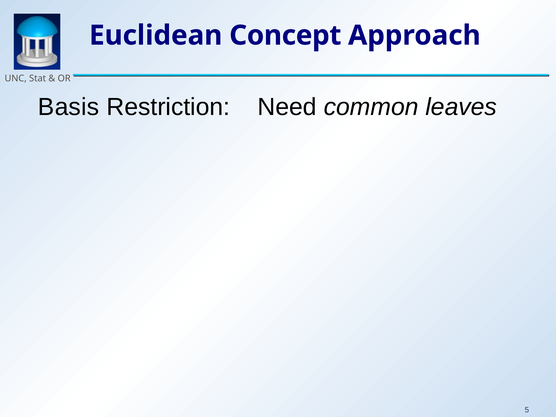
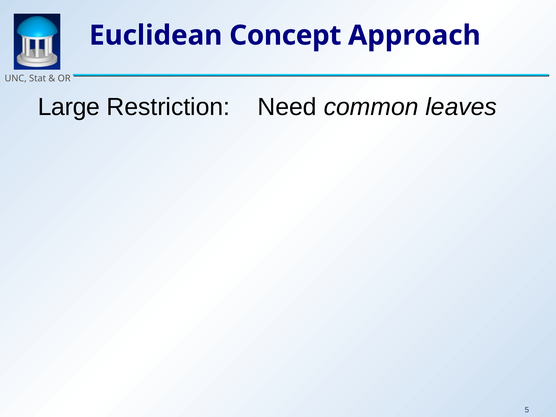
Basis: Basis -> Large (69, 107)
